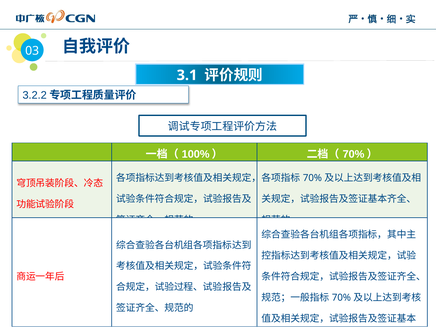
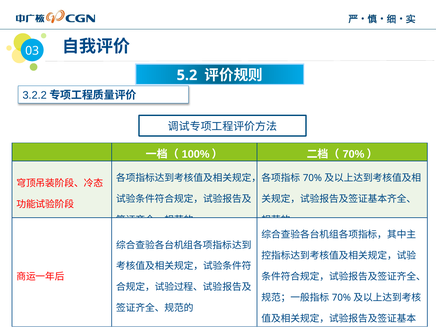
3.1: 3.1 -> 5.2 (187, 75)
